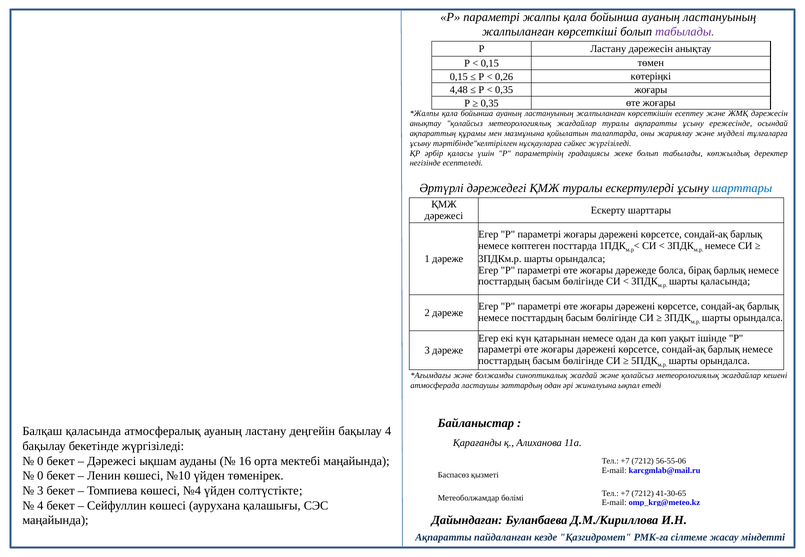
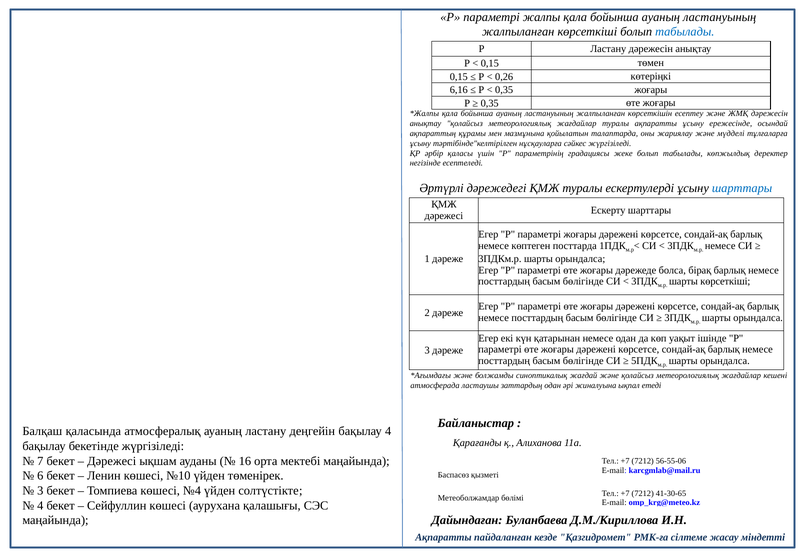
табылады colour: purple -> blue (685, 32)
4,48: 4,48 -> 6,16 (459, 90)
шарты қаласында: қаласында -> көрсеткіші (725, 282)
0: 0 -> 7 (40, 461)
0: 0 -> 6 (40, 476)
